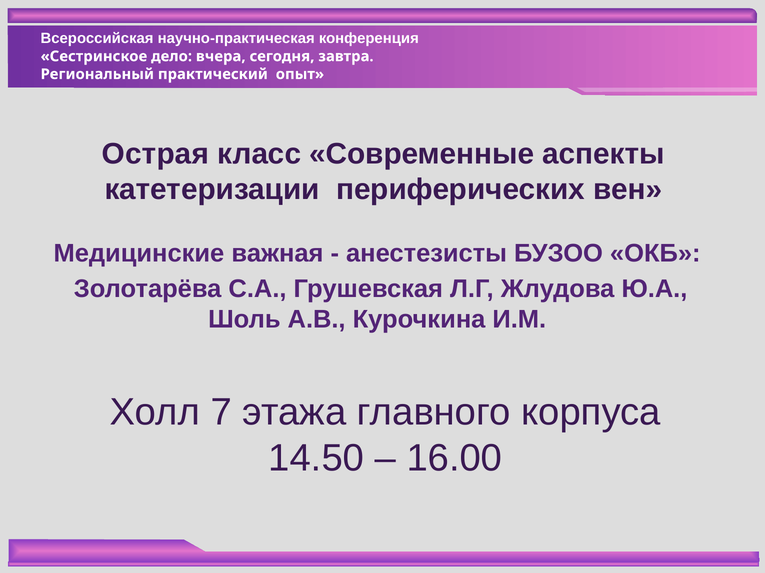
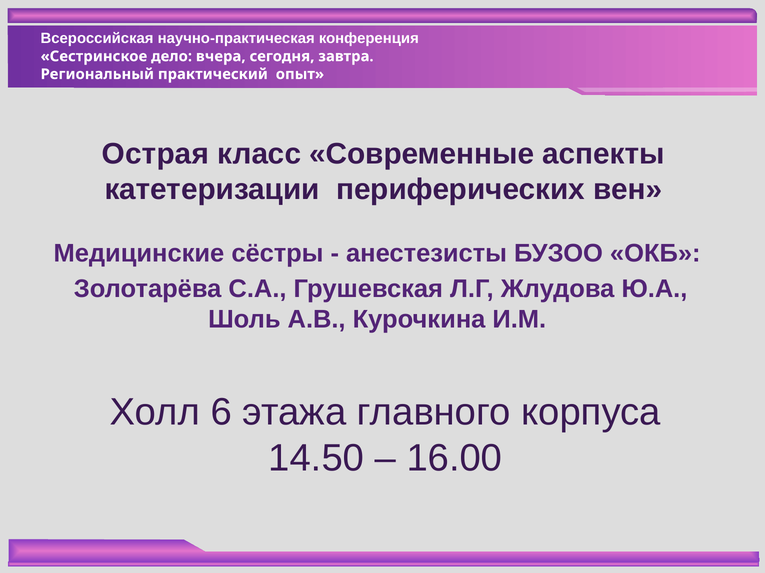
важная: важная -> сёстры (277, 254)
7: 7 -> 6 (221, 413)
